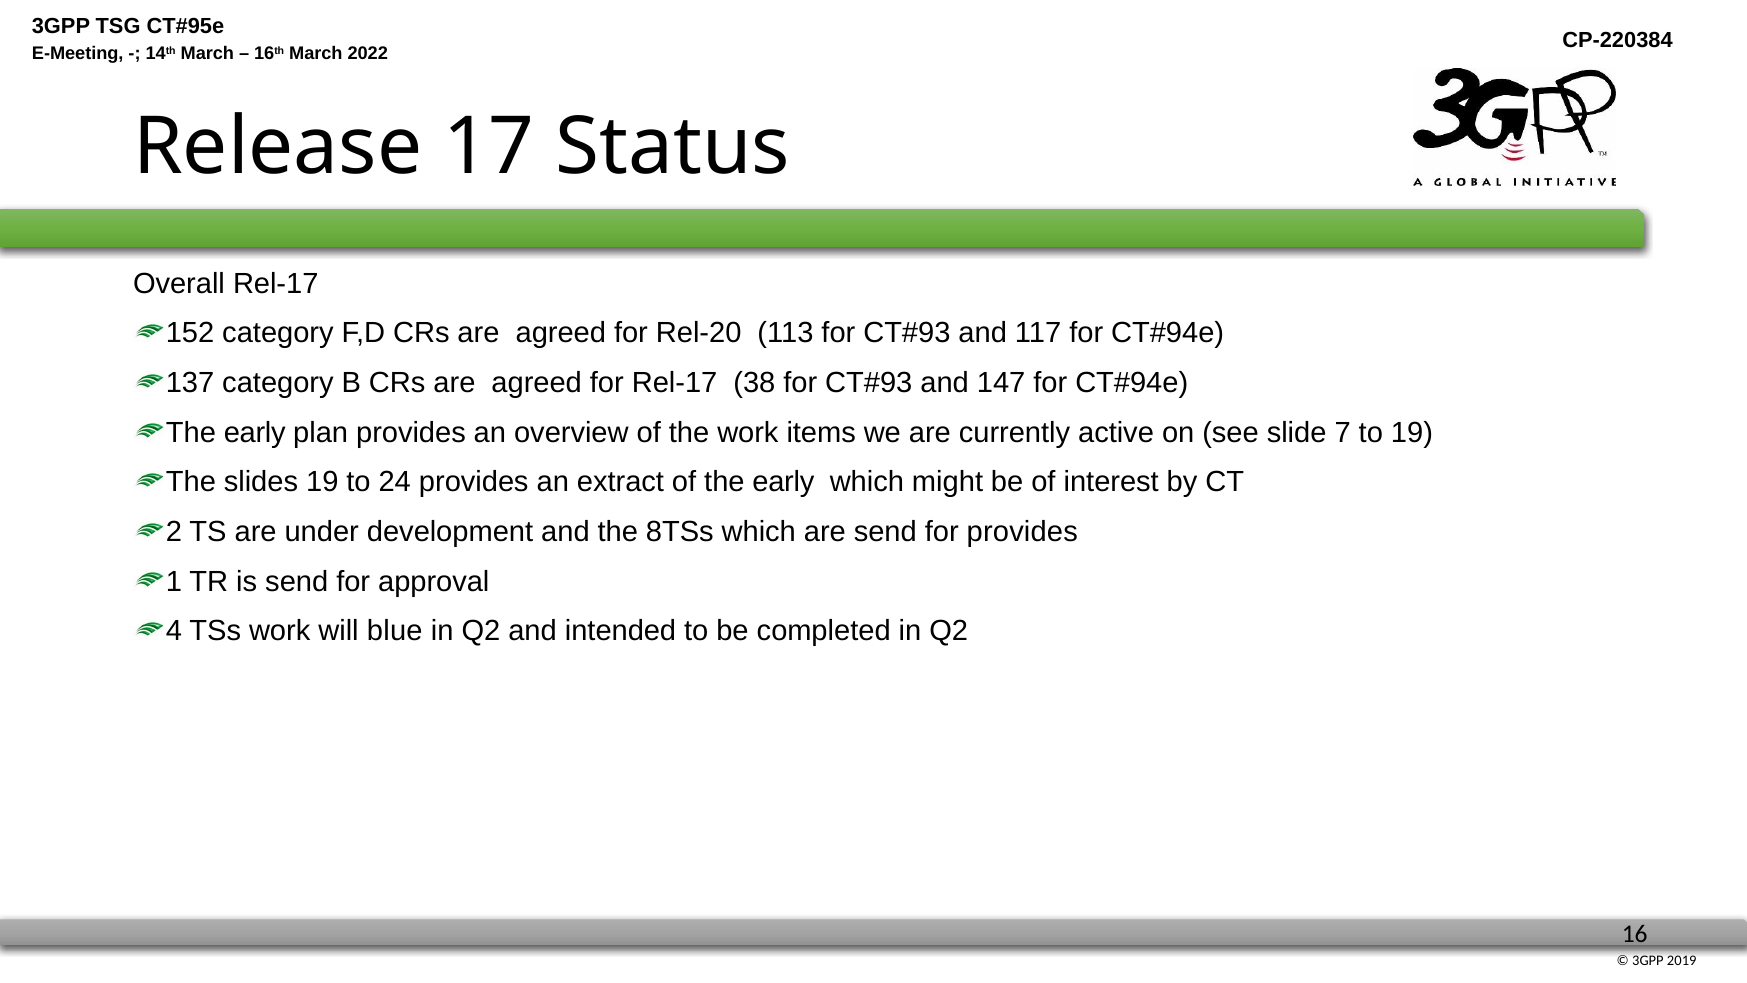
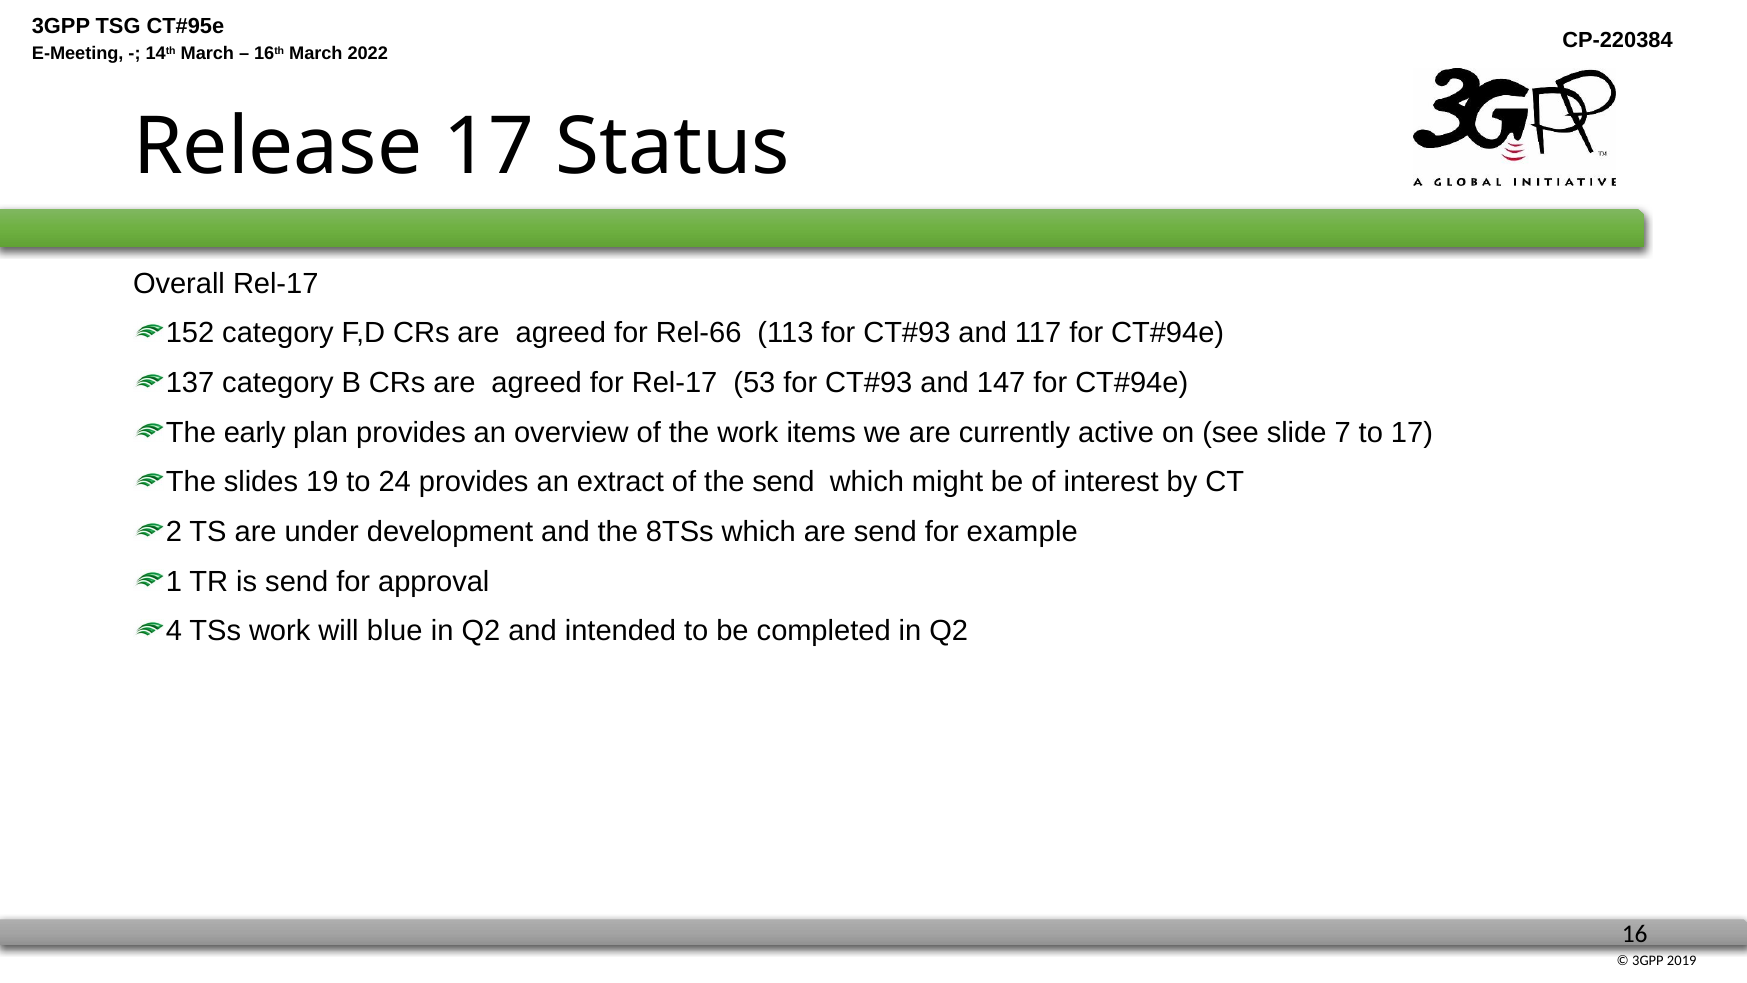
Rel-20: Rel-20 -> Rel-66 (699, 333)
38: 38 -> 53 (754, 383)
to 19: 19 -> 17 (1412, 433)
of the early: early -> send (783, 482)
for provides: provides -> example (1022, 532)
